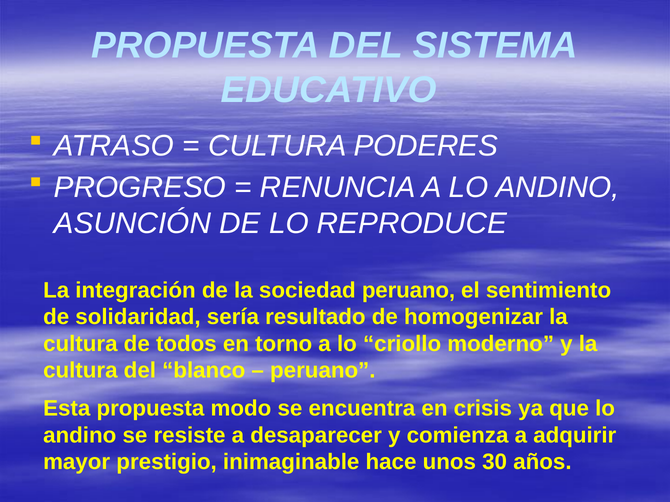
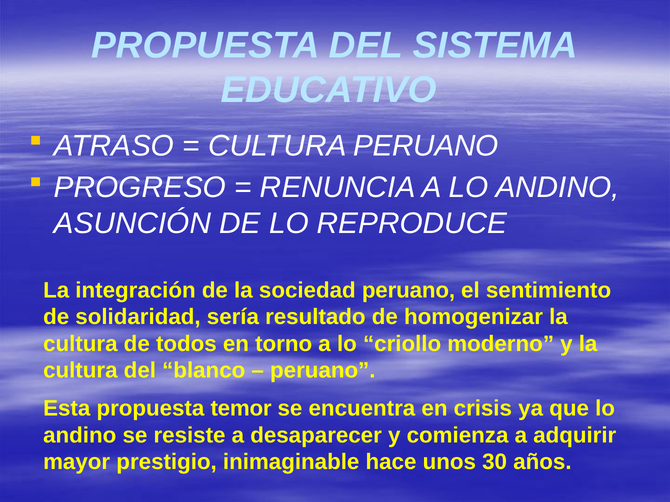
CULTURA PODERES: PODERES -> PERUANO (426, 146)
modo: modo -> temor (241, 409)
